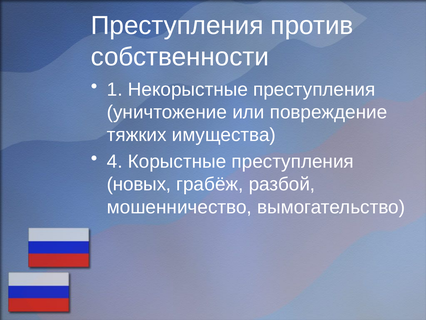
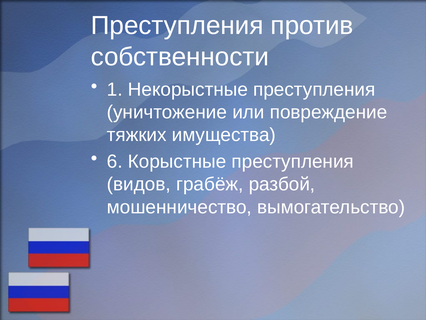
4: 4 -> 6 (115, 161)
новых: новых -> видов (139, 184)
